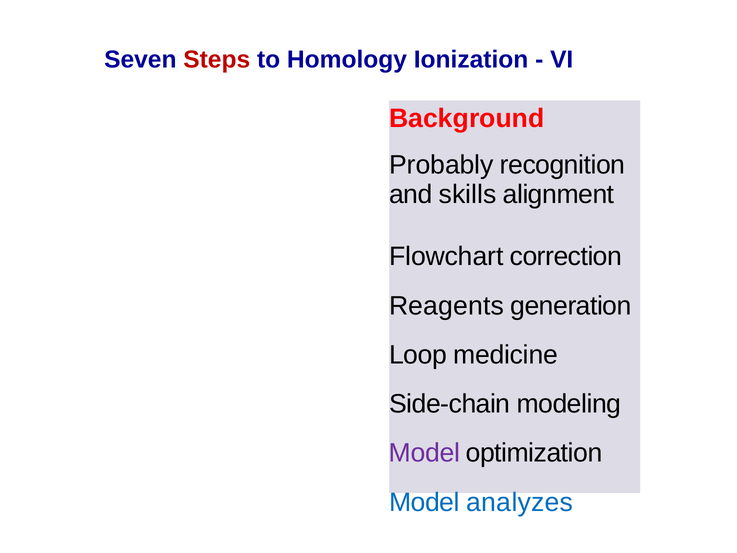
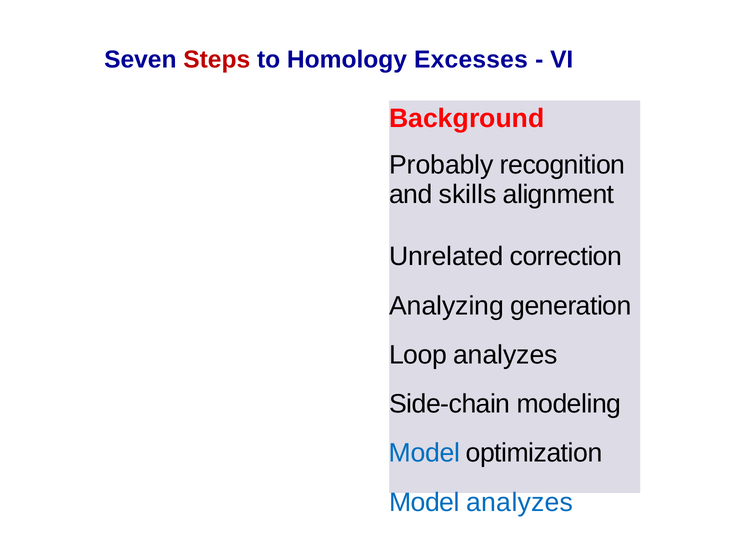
Ionization: Ionization -> Excesses (471, 59)
Flowchart: Flowchart -> Unrelated (446, 257)
Reagents: Reagents -> Analyzing (447, 306)
Loop medicine: medicine -> analyzes (505, 355)
Model colour: purple -> blue (424, 453)
